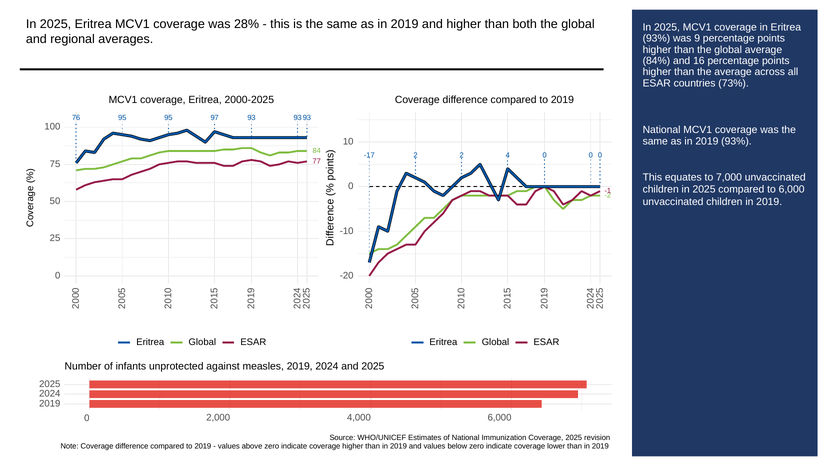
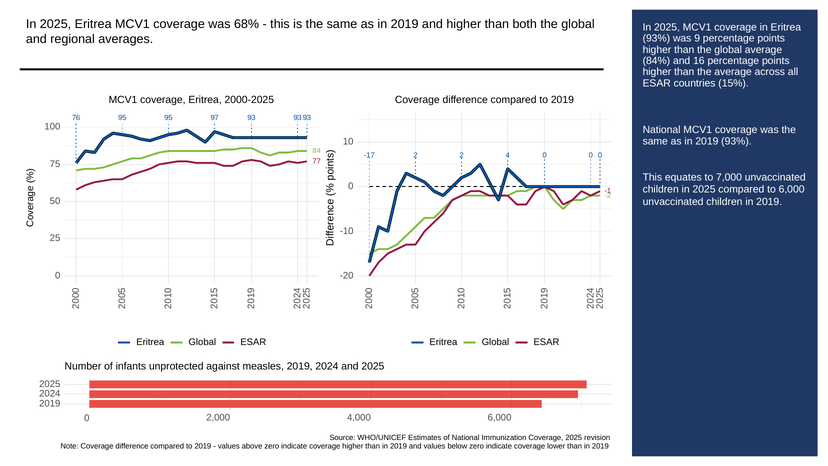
28%: 28% -> 68% (247, 24)
73%: 73% -> 15% (734, 83)
